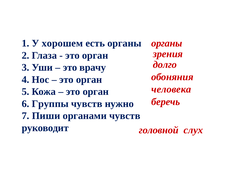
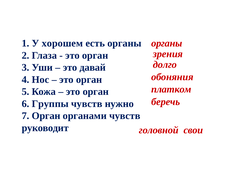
врачу: врачу -> давай (93, 68)
человека: человека -> платком (171, 89)
7 Пиши: Пиши -> Орган (46, 116)
слух: слух -> свои (193, 130)
